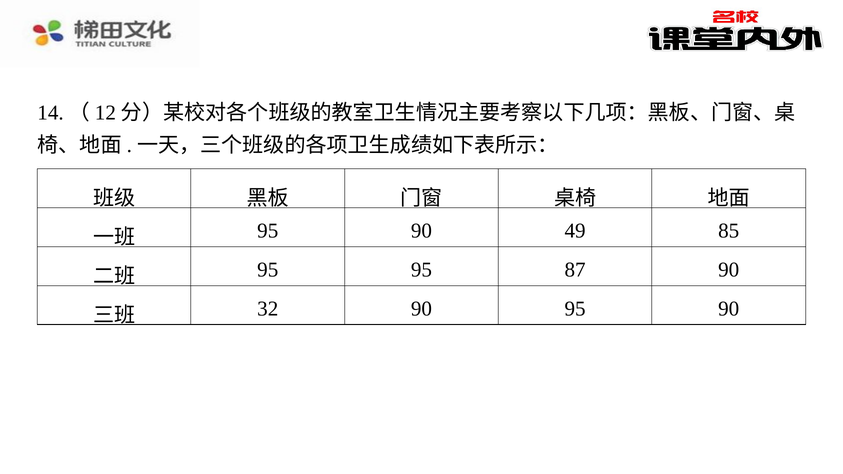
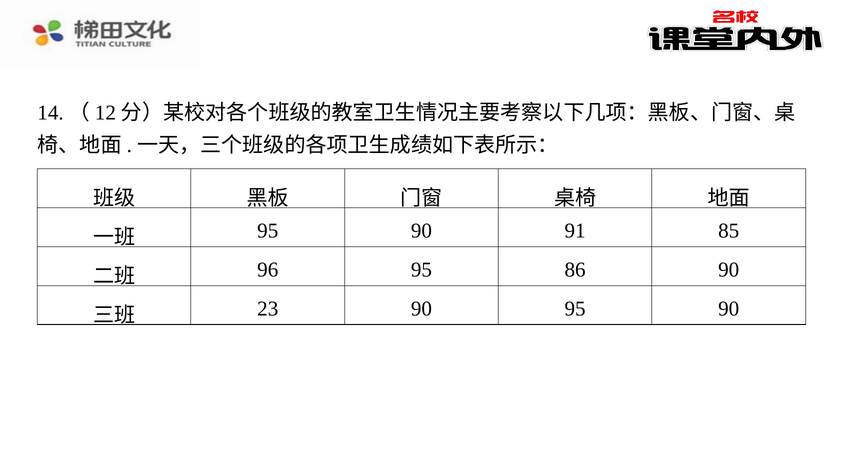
49: 49 -> 91 (575, 231)
95: 95 -> 96 (268, 270)
87: 87 -> 86 (575, 270)
32: 32 -> 23 (268, 309)
